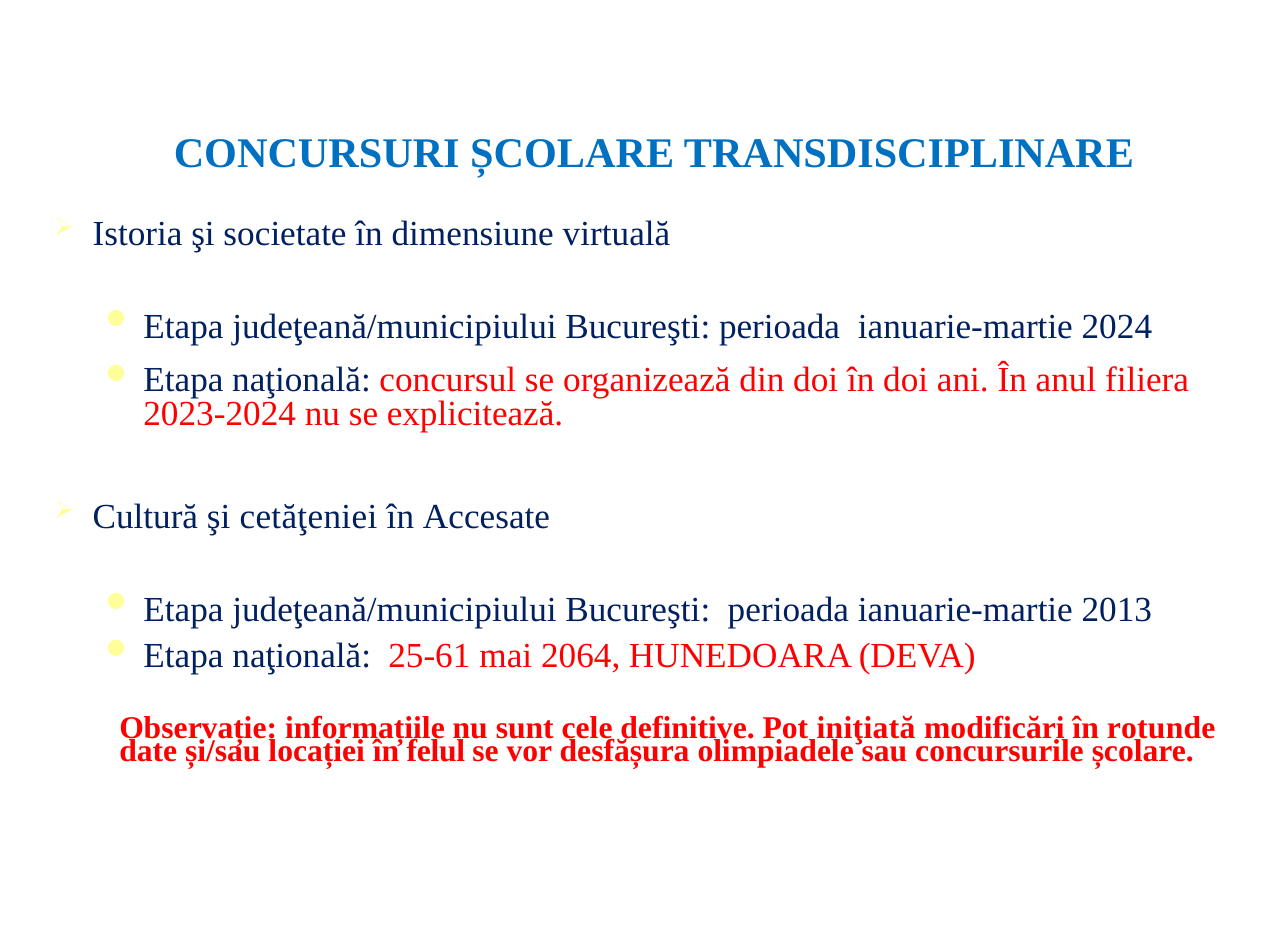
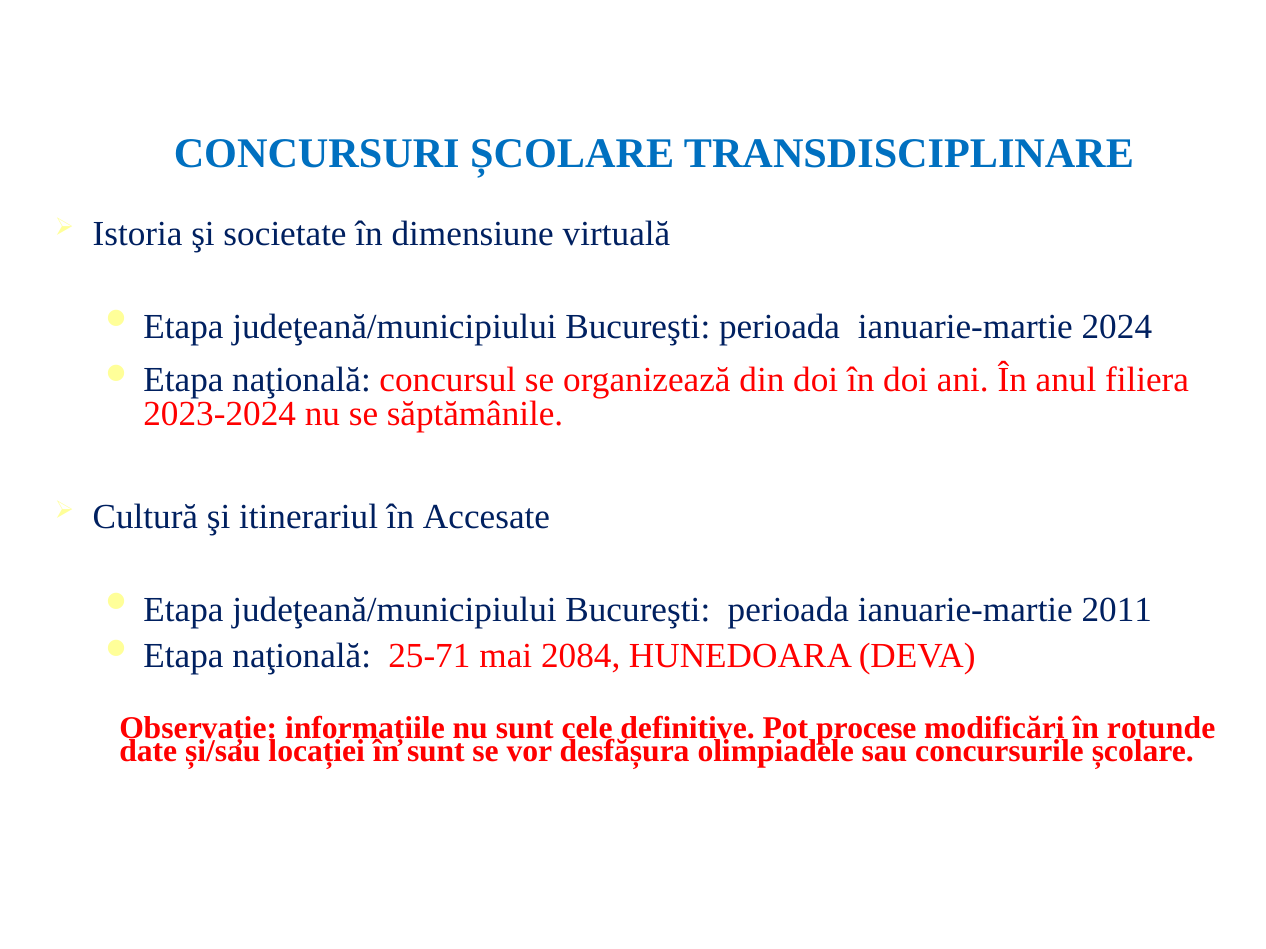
explicitează: explicitează -> săptămânile (475, 414)
cetăţeniei: cetăţeniei -> itinerariul (309, 517)
2013: 2013 -> 2011 (1117, 610)
25-61: 25-61 -> 25-71 (429, 656)
2064: 2064 -> 2084 (581, 656)
iniţiată: iniţiată -> procese (866, 728)
în felul: felul -> sunt (436, 751)
